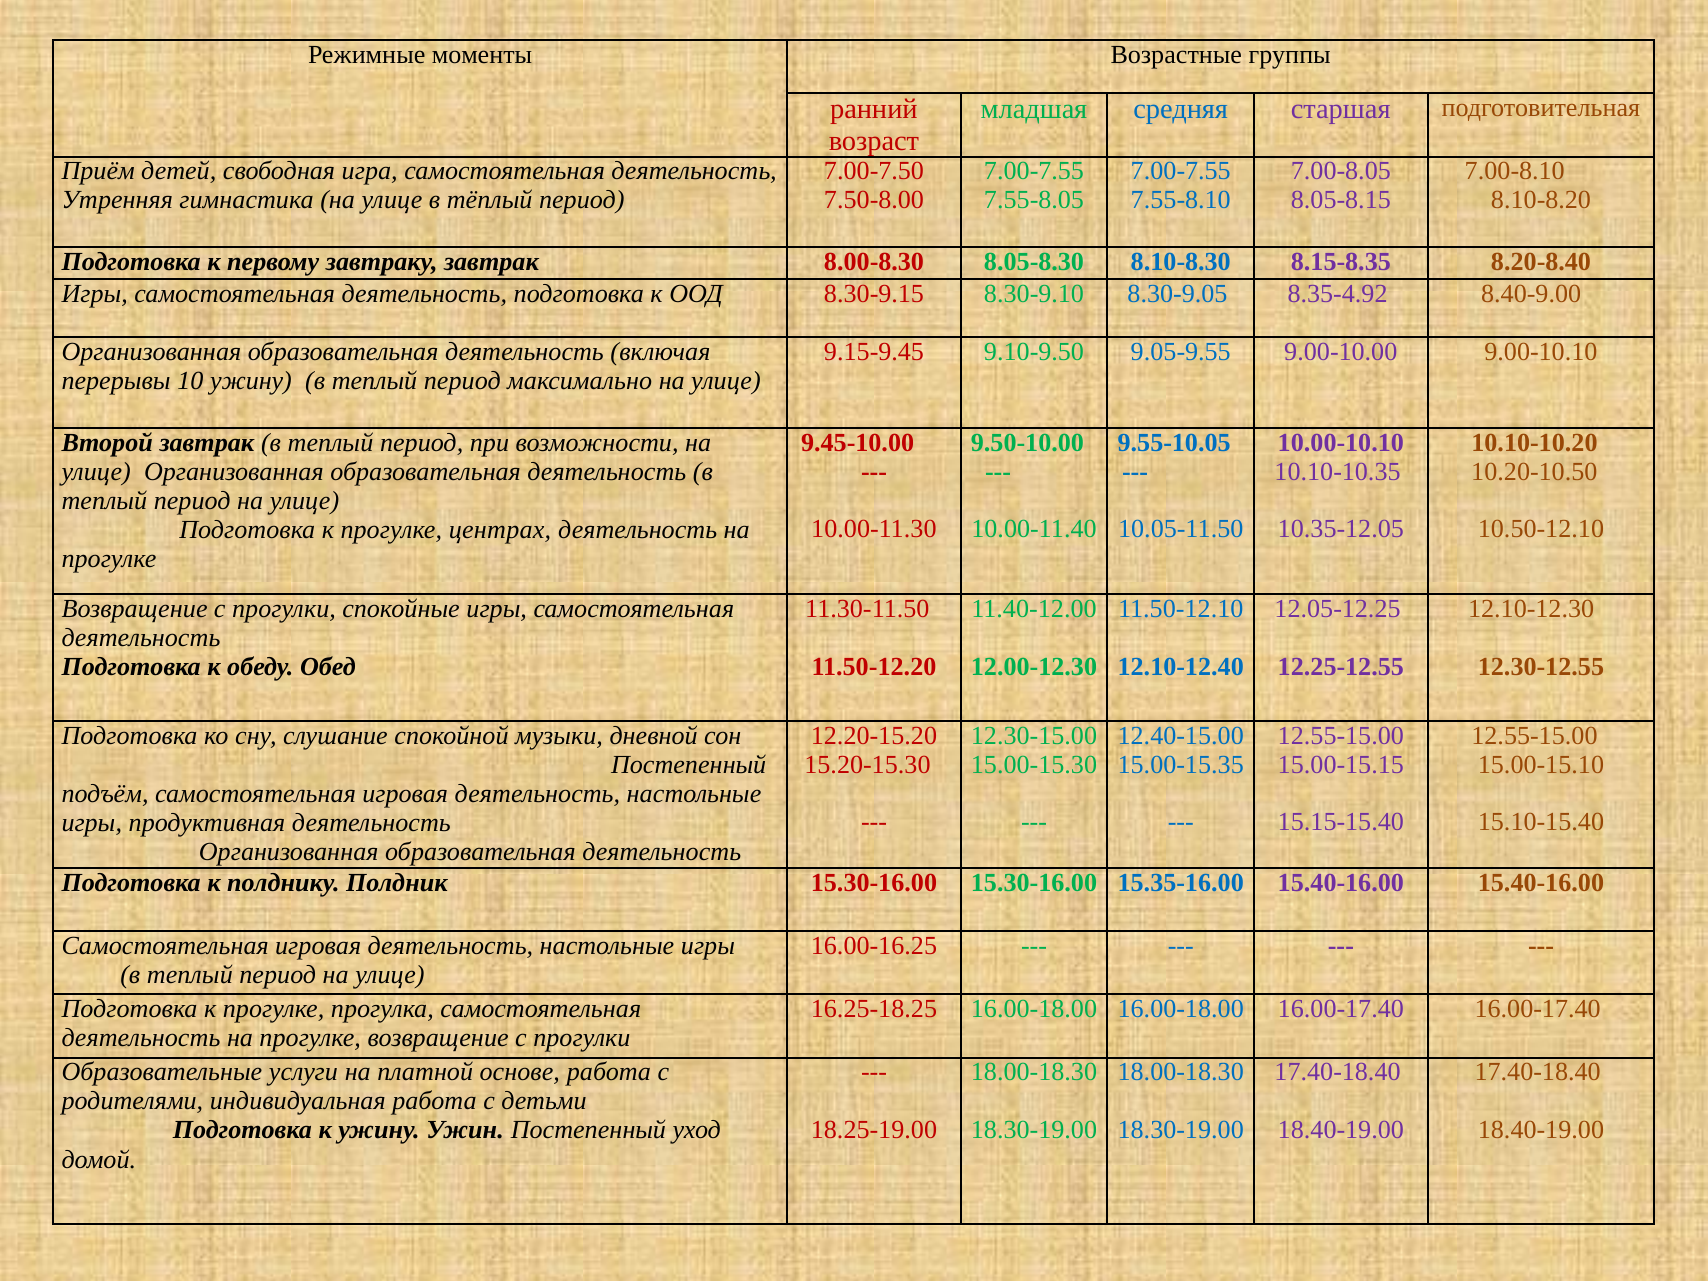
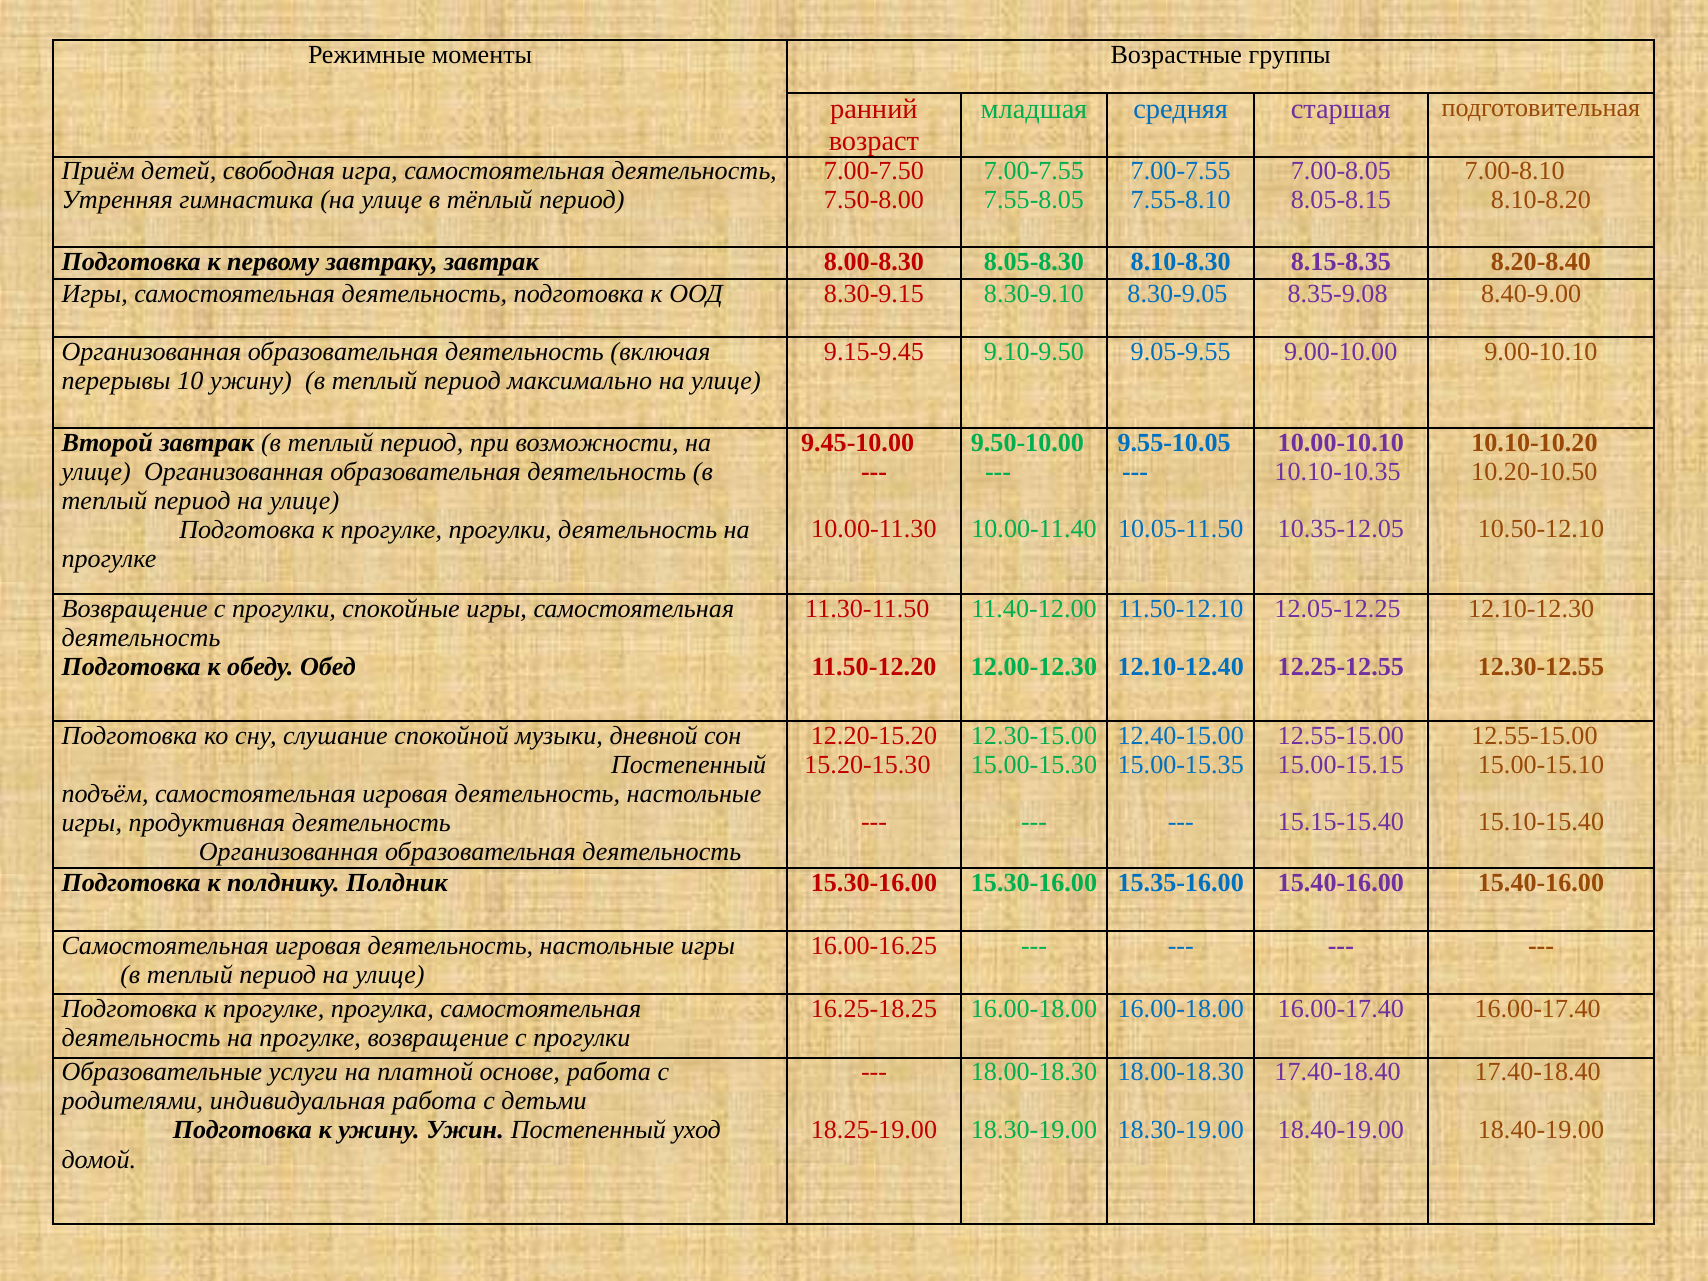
8.35-4.92: 8.35-4.92 -> 8.35-9.08 (1338, 294)
прогулке центрах: центрах -> прогулки (500, 530)
